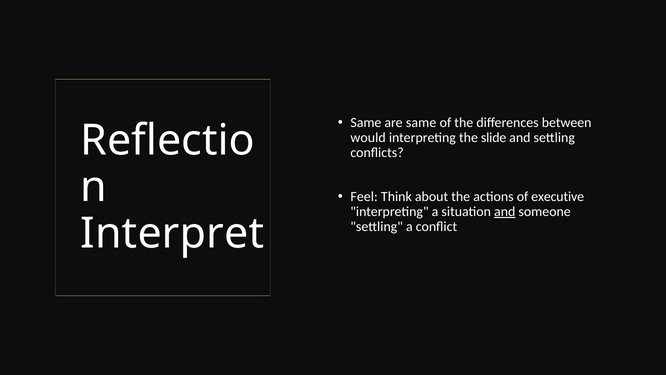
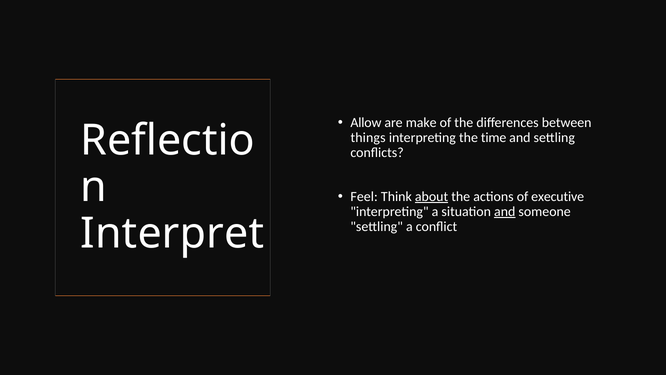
Same: Same -> Allow (366, 122)
are same: same -> make (421, 122)
would: would -> things (368, 137)
slide: slide -> time (494, 137)
about underline: none -> present (432, 196)
